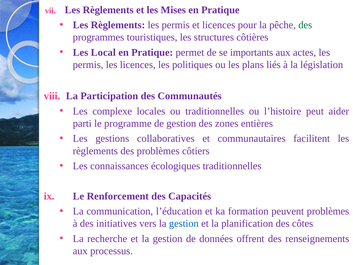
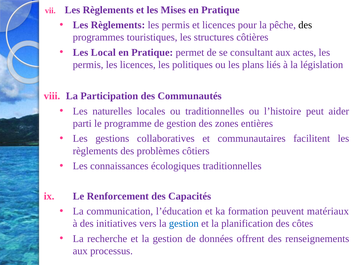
des colour: green -> black (305, 25)
importants: importants -> consultant (252, 52)
complexe: complexe -> naturelles (112, 111)
peuvent problèmes: problèmes -> matériaux (328, 211)
